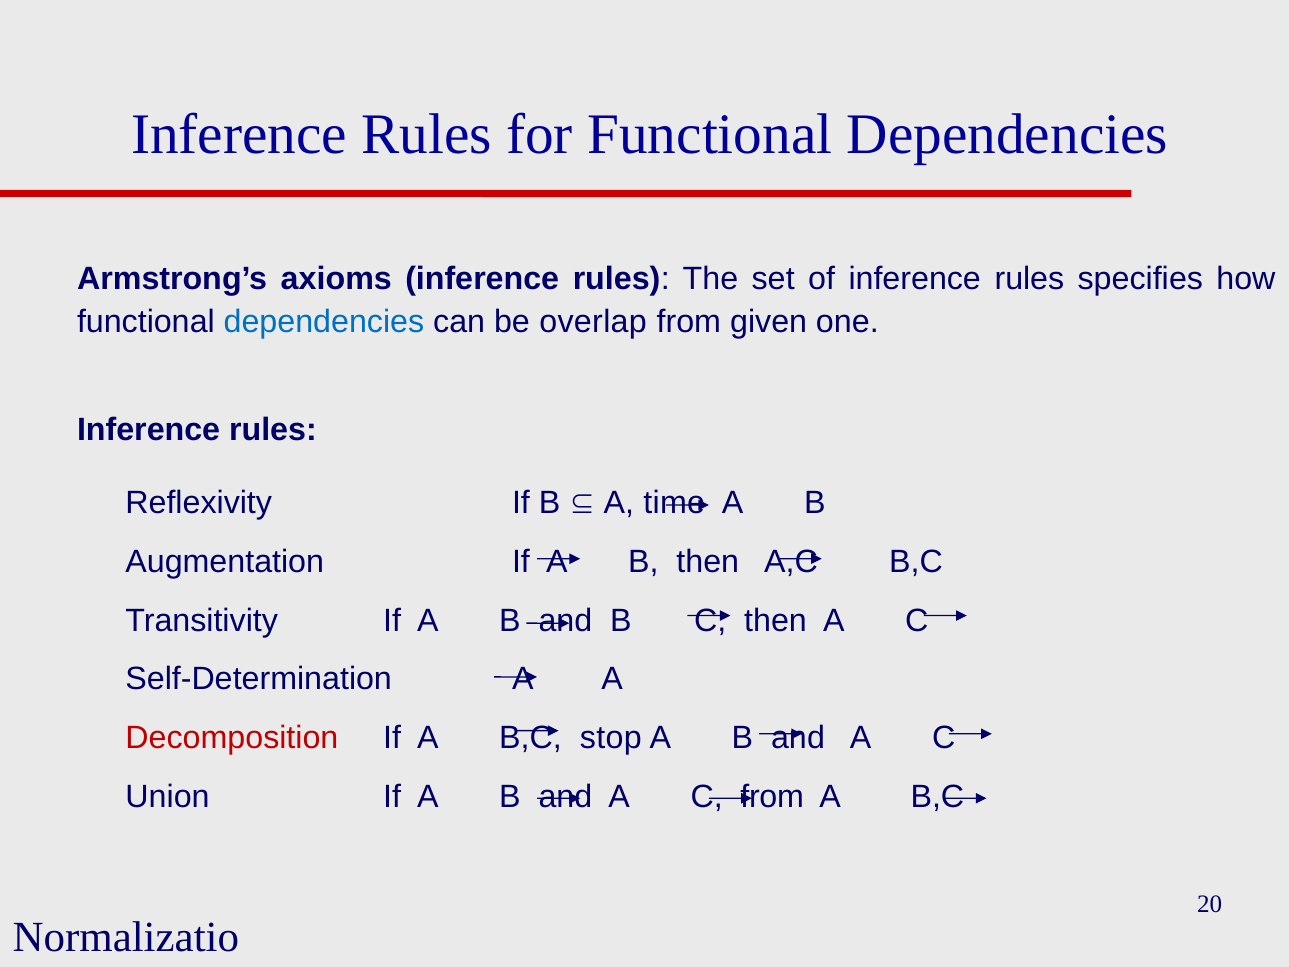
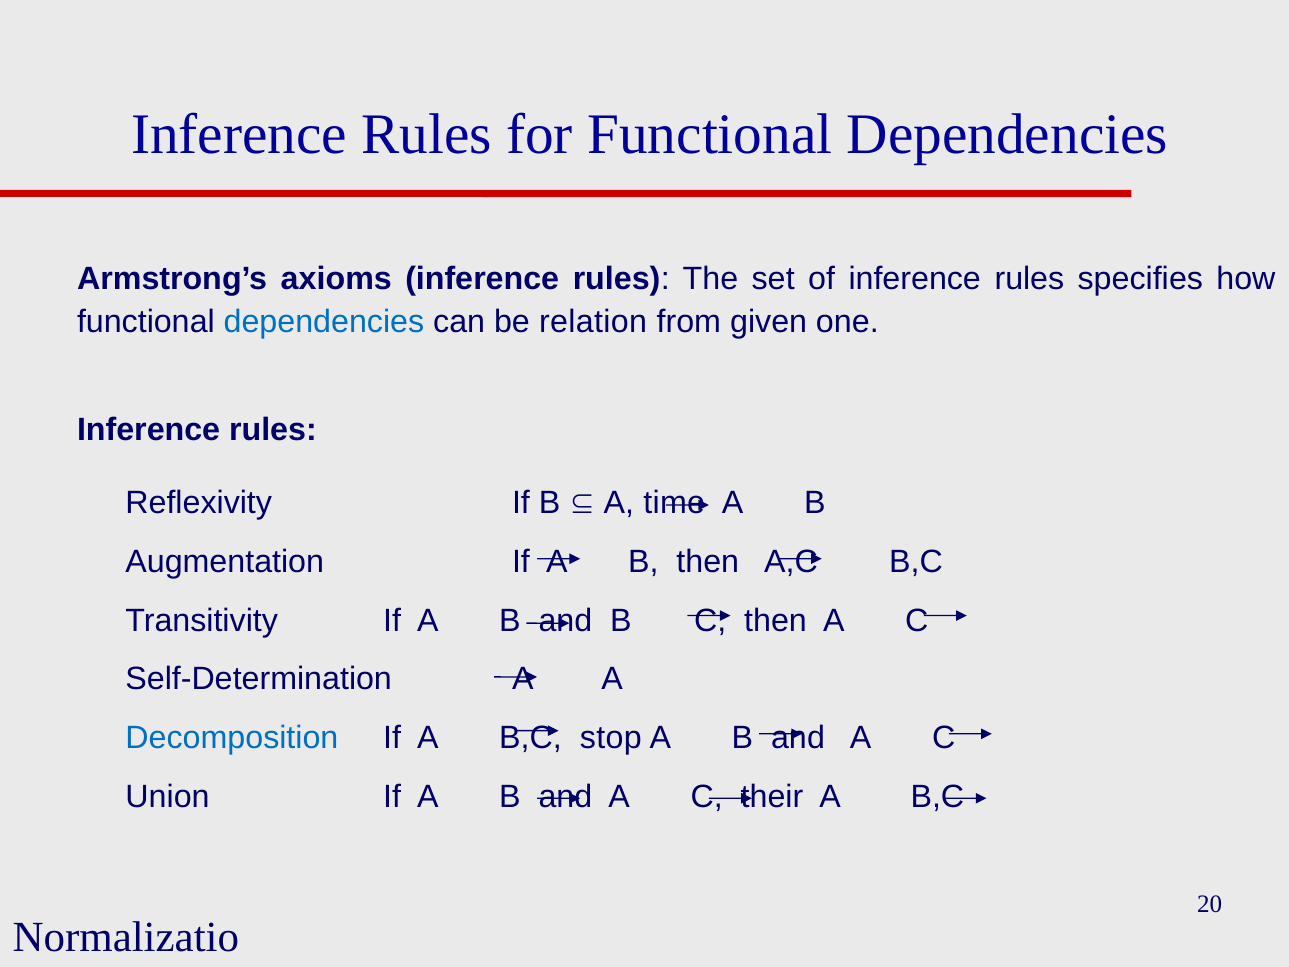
overlap: overlap -> relation (593, 321)
Decomposition colour: red -> blue (232, 738)
C from: from -> their (772, 796)
